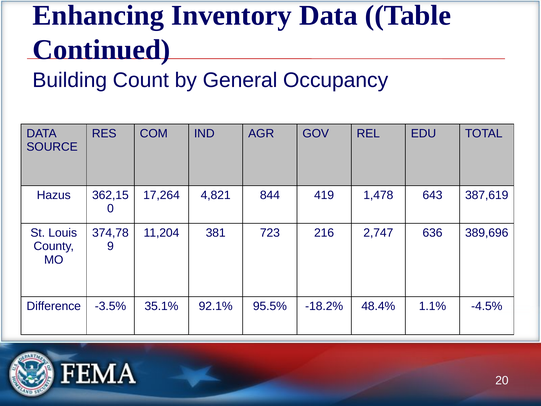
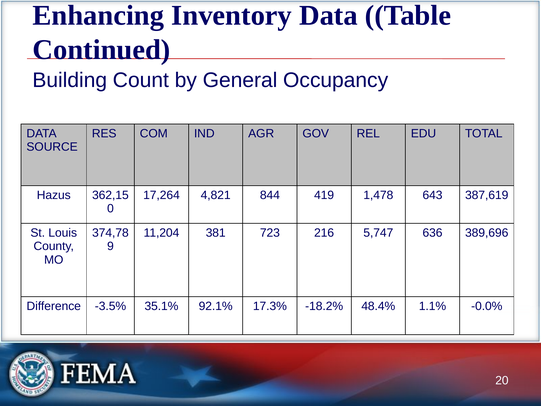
2,747: 2,747 -> 5,747 (378, 233)
95.5%: 95.5% -> 17.3% (270, 306)
-4.5%: -4.5% -> -0.0% (487, 306)
